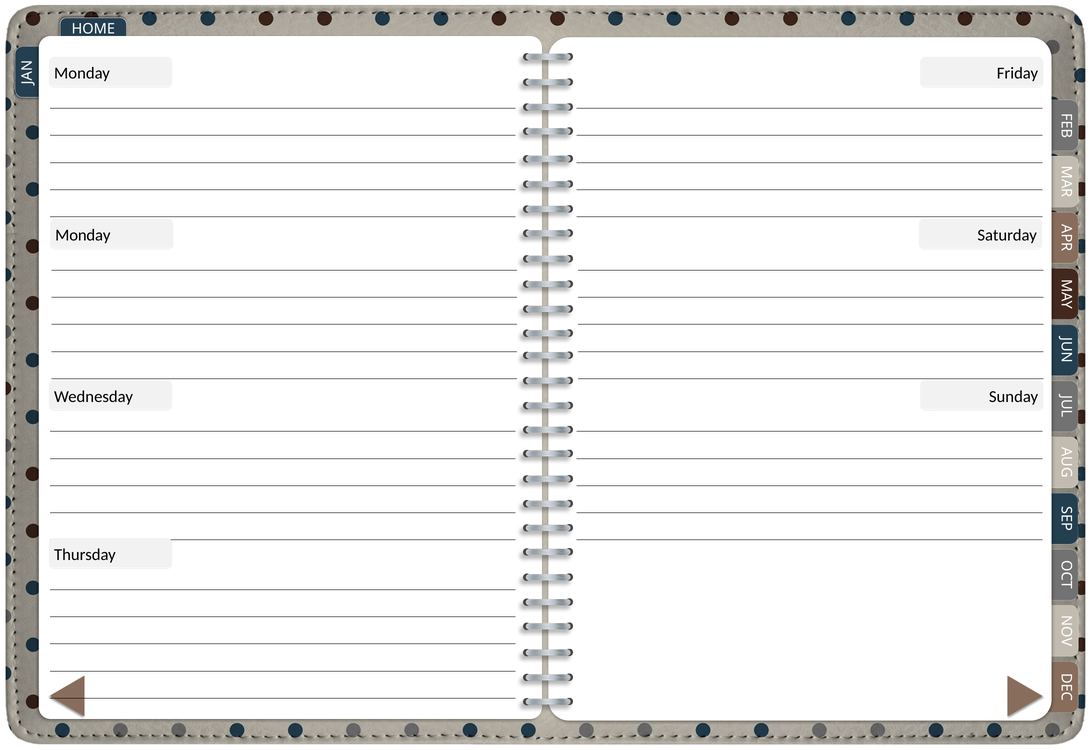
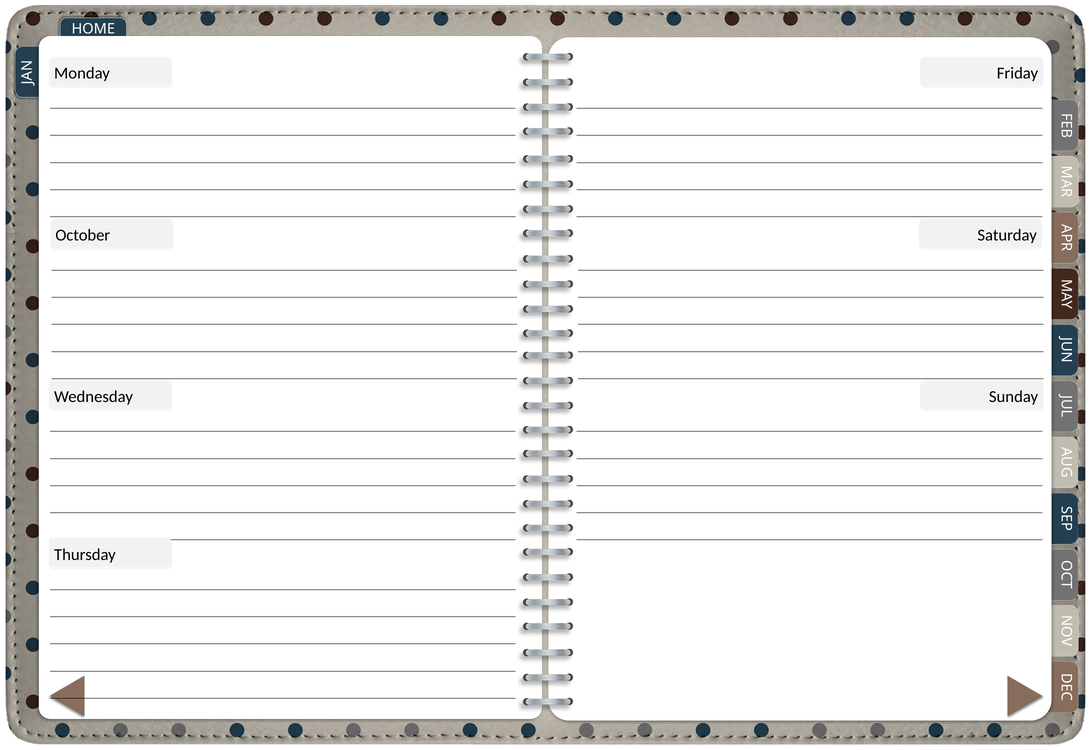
Monday: Monday -> October (83, 235)
